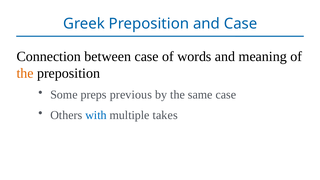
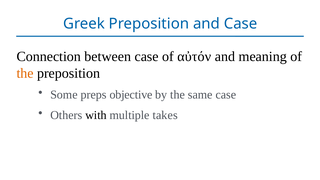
words: words -> αὐτόν (194, 56)
previous: previous -> objective (131, 95)
with colour: blue -> black (96, 115)
